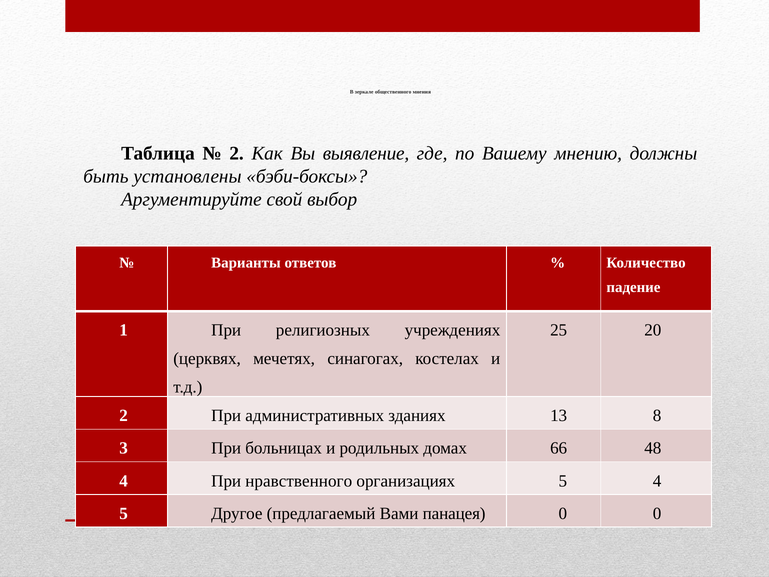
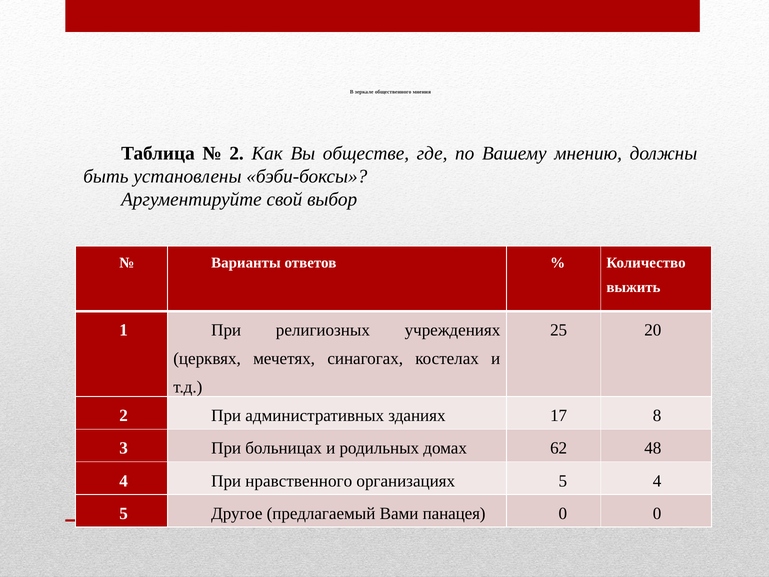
выявление: выявление -> обществе (366, 153)
падение: падение -> выжить (634, 287)
13: 13 -> 17 (559, 416)
66: 66 -> 62 (559, 448)
